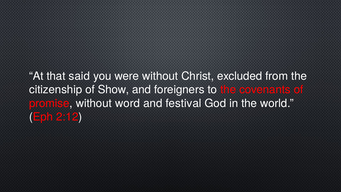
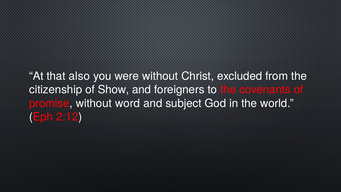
said: said -> also (79, 76)
festival: festival -> subject (184, 103)
